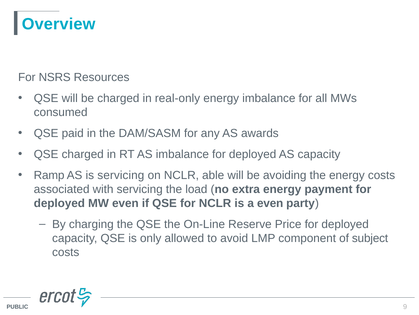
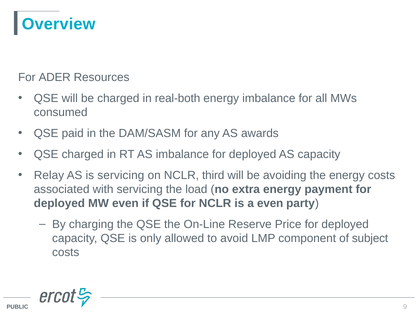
NSRS: NSRS -> ADER (55, 77)
real-only: real-only -> real-both (178, 98)
Ramp: Ramp -> Relay (49, 175)
able: able -> third (213, 175)
